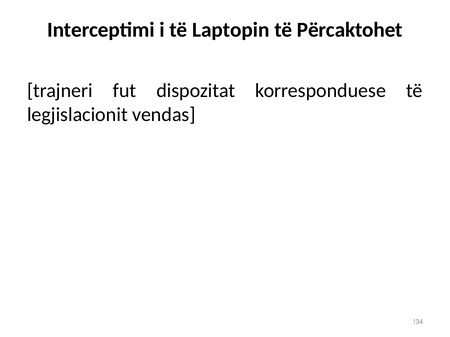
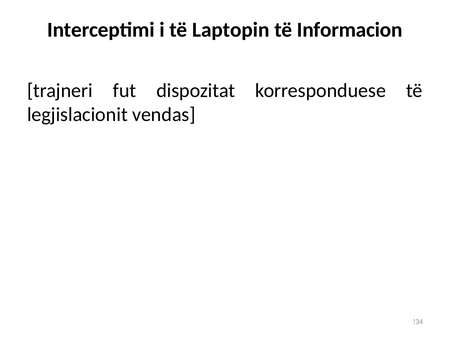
Përcaktohet: Përcaktohet -> Informacion (350, 30)
